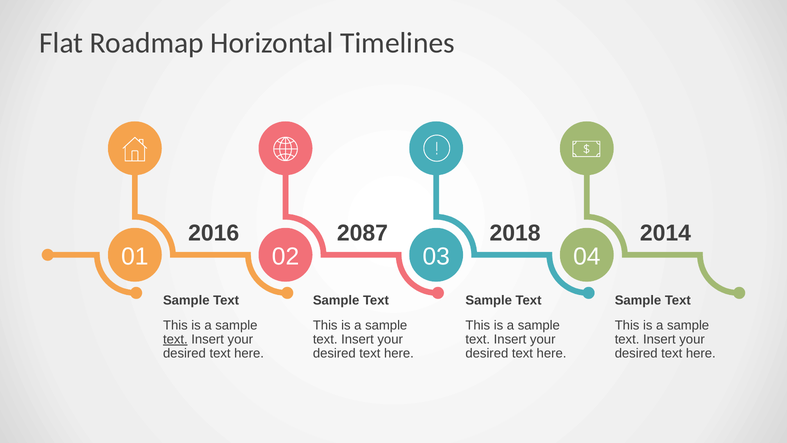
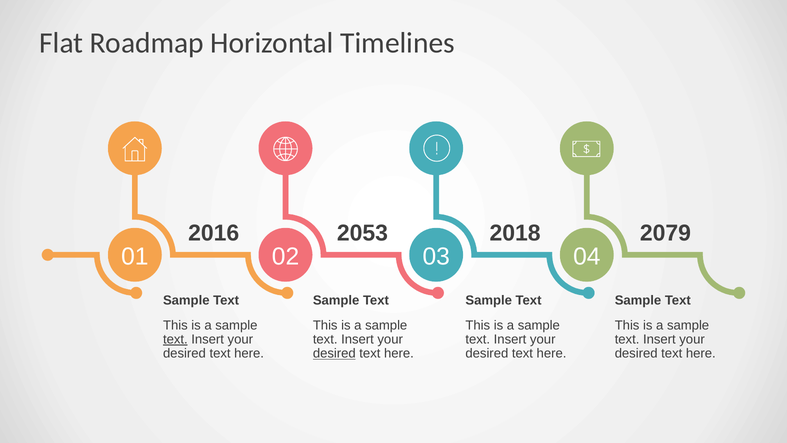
2087: 2087 -> 2053 (362, 233)
2014: 2014 -> 2079 (665, 233)
desired underline: none -> present (334, 353)
